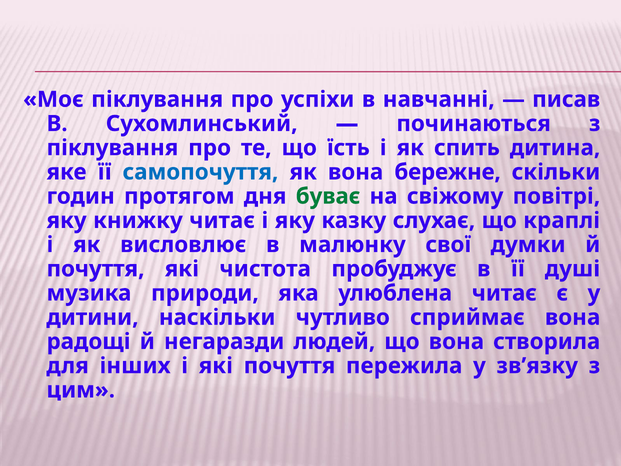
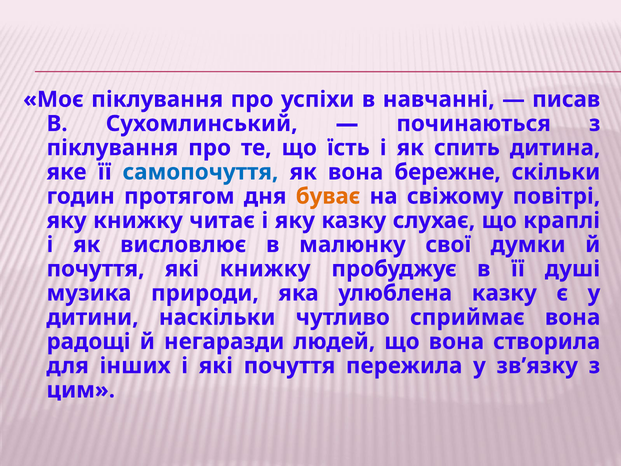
буває colour: green -> orange (328, 196)
які чистота: чистота -> книжку (265, 269)
улюблена читає: читає -> казку (504, 293)
